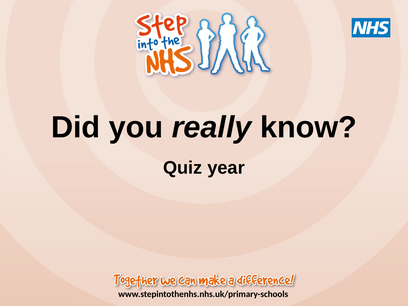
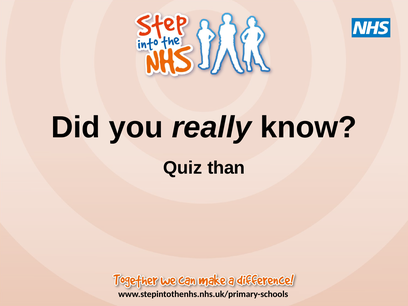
year: year -> than (226, 168)
